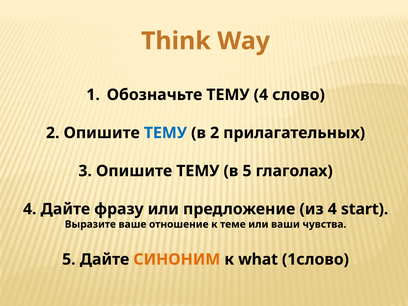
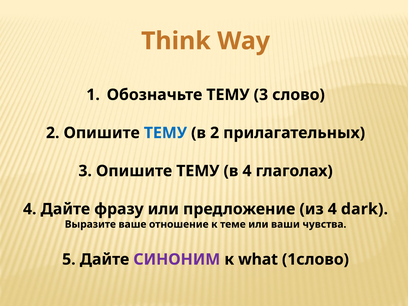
ТЕМУ 4: 4 -> 3 (261, 95)
в 5: 5 -> 4 (247, 171)
start: start -> dark (364, 209)
СИНОНИМ colour: orange -> purple (177, 259)
